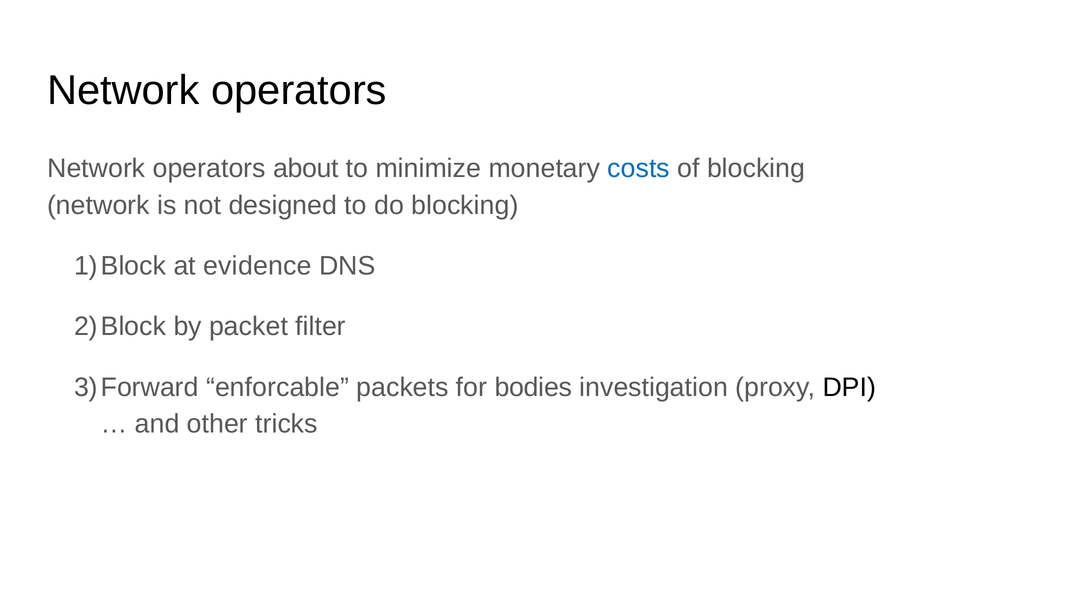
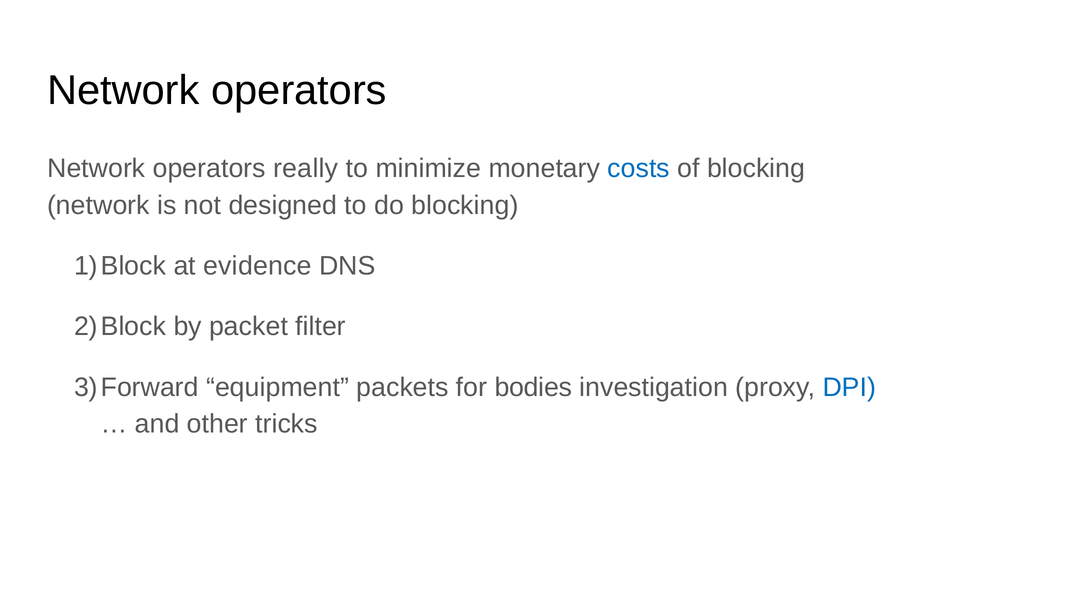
about: about -> really (306, 168)
enforcable: enforcable -> equipment (278, 388)
DPI colour: black -> blue (849, 388)
